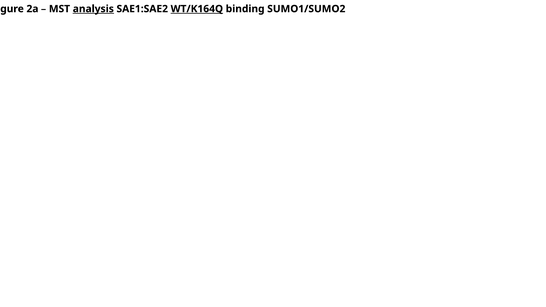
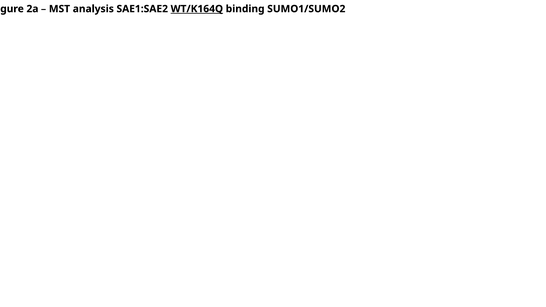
analysis underline: present -> none (93, 9)
